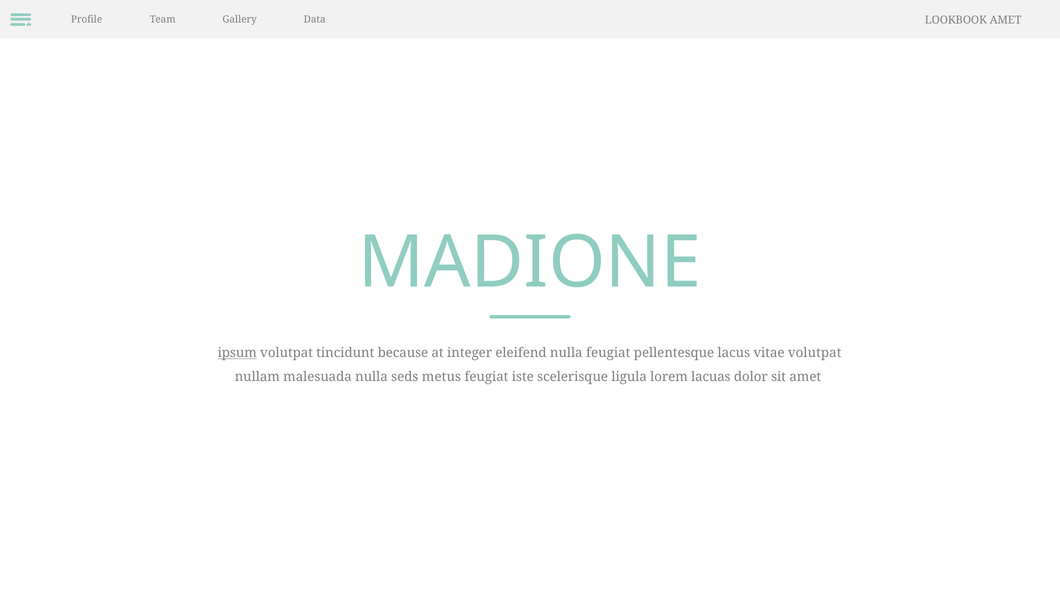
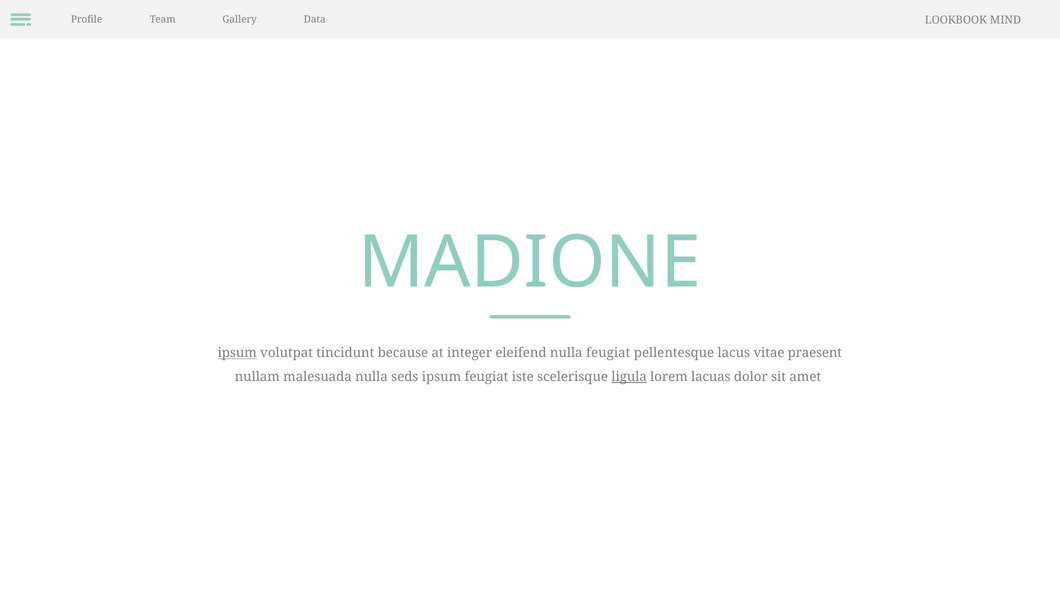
LOOKBOOK AMET: AMET -> MIND (1006, 20)
vitae volutpat: volutpat -> praesent (815, 353)
seds metus: metus -> ipsum (442, 377)
ligula underline: none -> present (629, 377)
